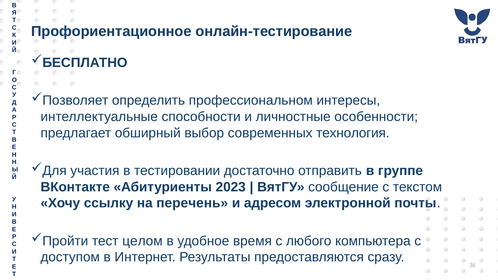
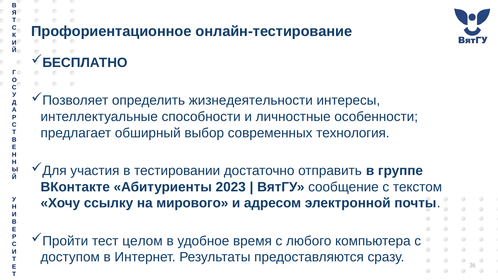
профессиональном: профессиональном -> жизнедеятельности (251, 101)
перечень: перечень -> мирового (192, 203)
